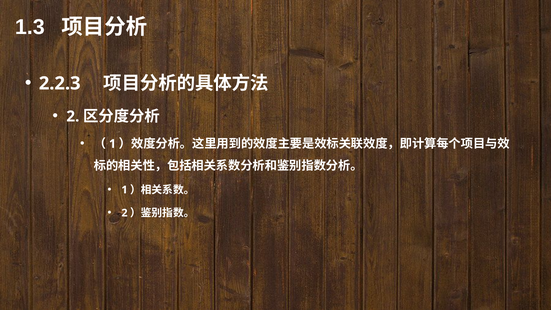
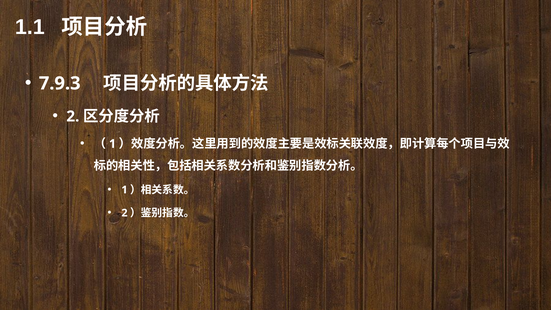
1.3: 1.3 -> 1.1 (30, 27)
2.2.3: 2.2.3 -> 7.9.3 (60, 83)
